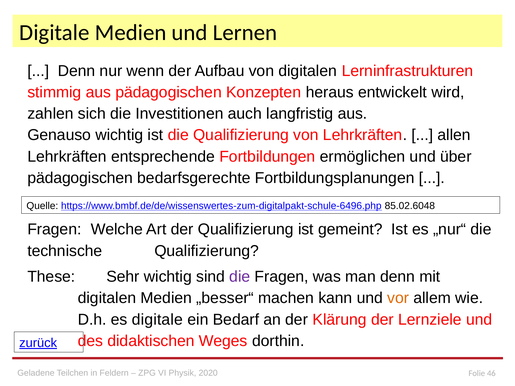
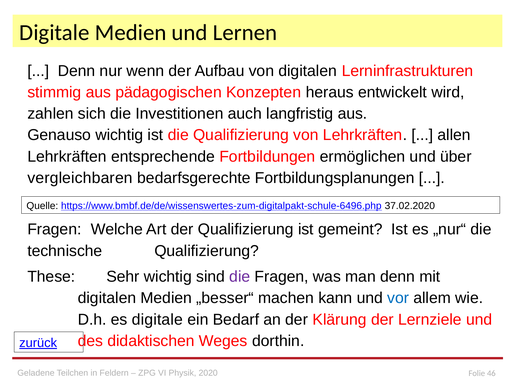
pädagogischen: pädagogischen -> vergleichbaren (80, 178)
85.02.6048: 85.02.6048 -> 37.02.2020 (410, 206)
vor colour: orange -> blue (398, 298)
